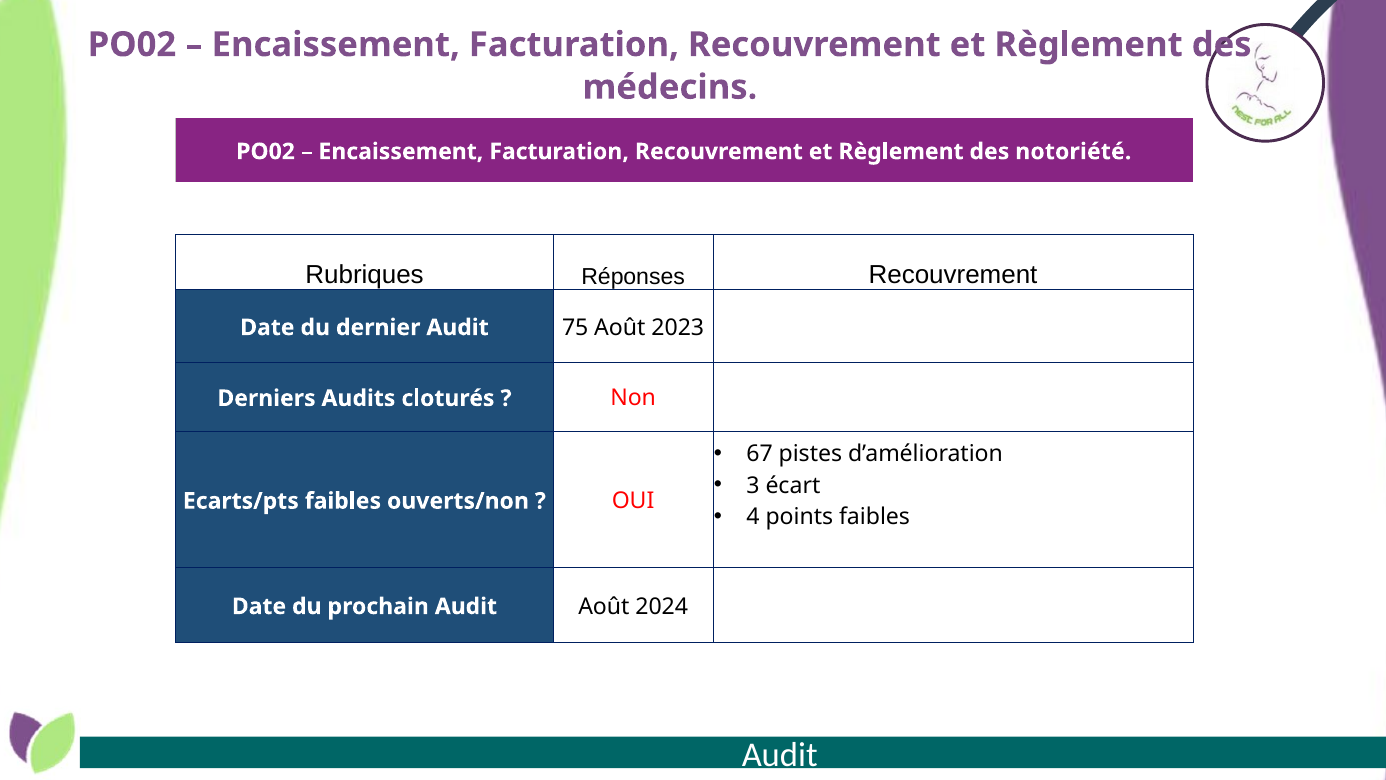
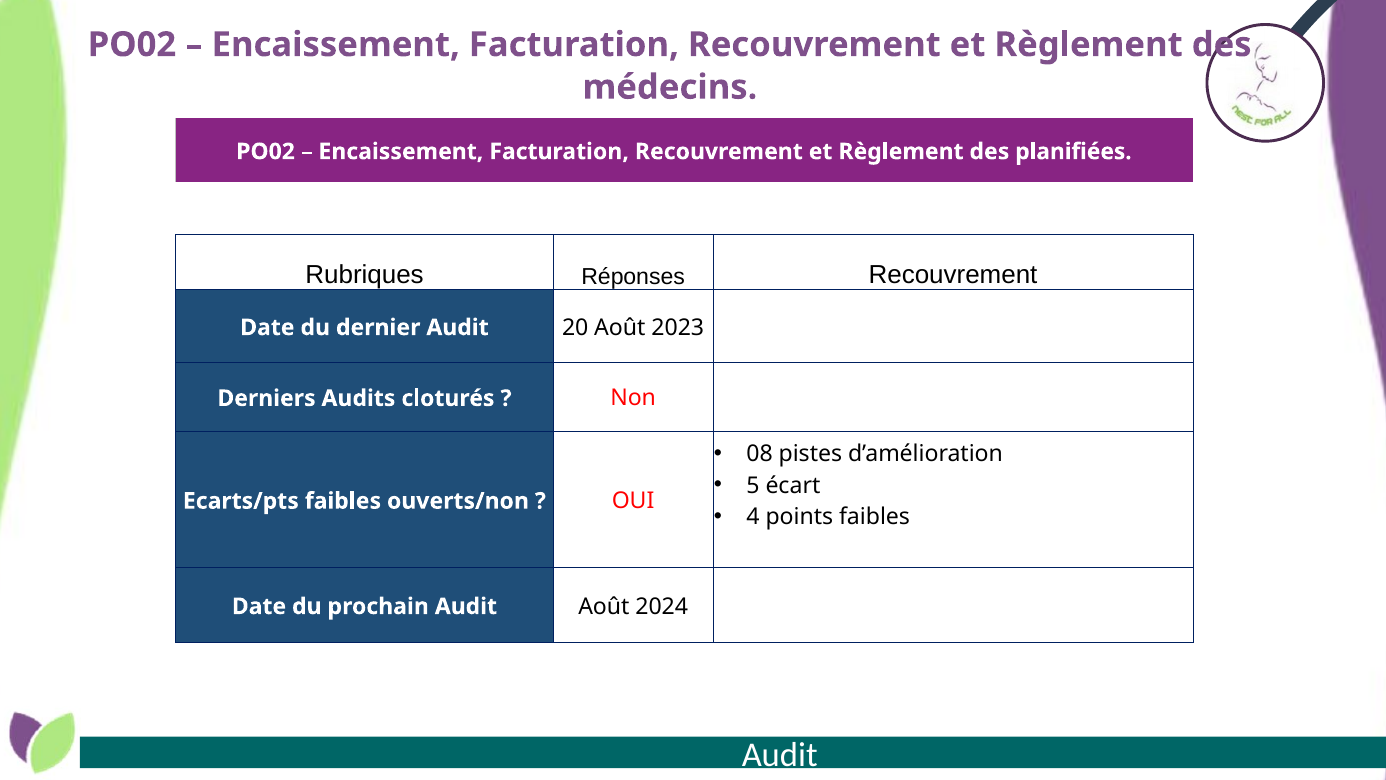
notoriété: notoriété -> planifiées (1073, 152)
75: 75 -> 20 (575, 327)
67: 67 -> 08 (760, 454)
3: 3 -> 5 (753, 485)
